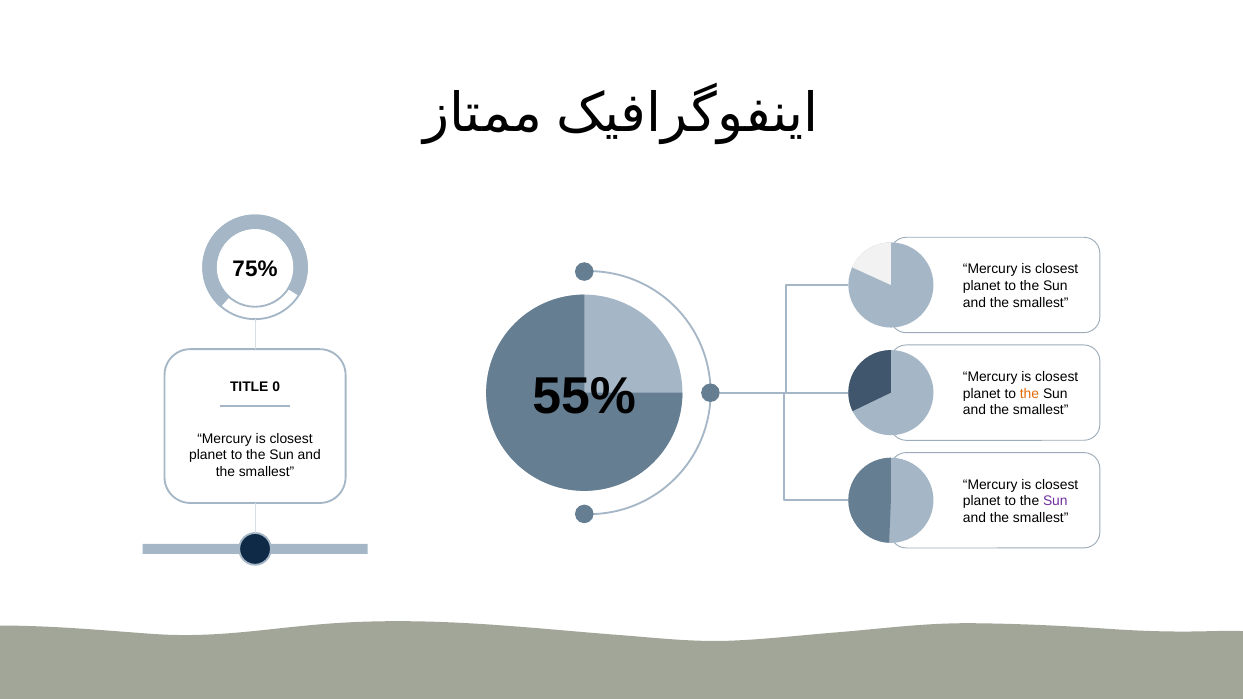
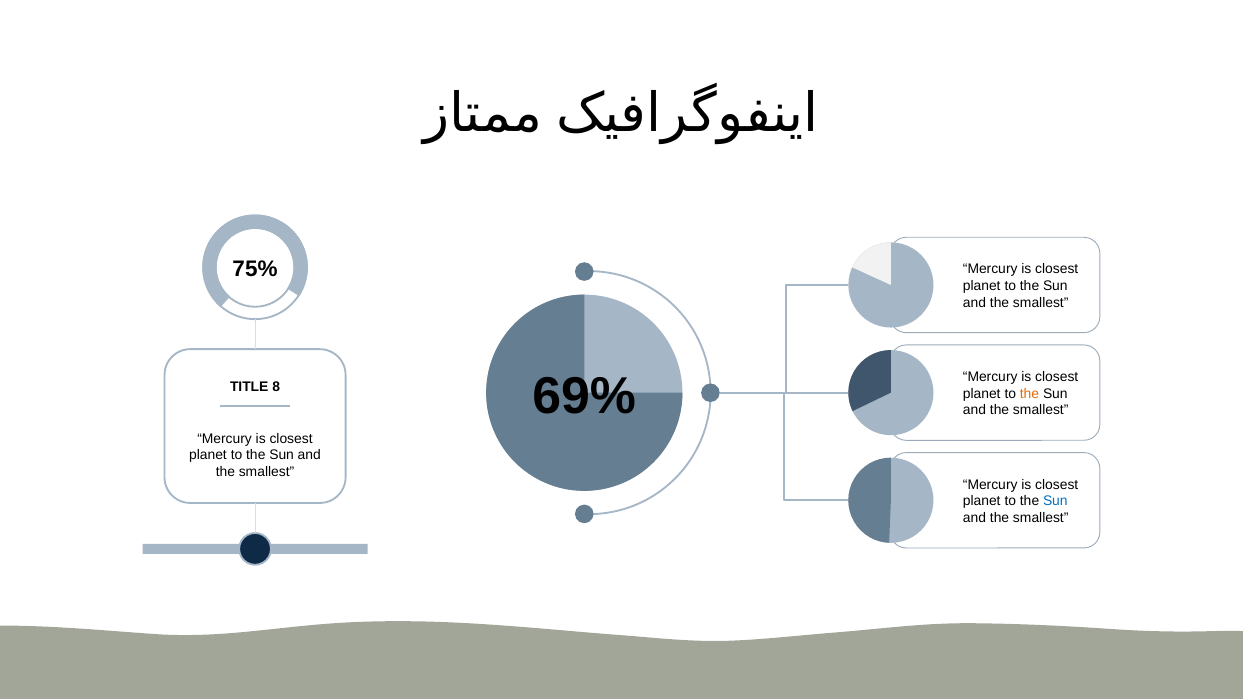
55%: 55% -> 69% (584, 396)
0: 0 -> 8 (276, 387)
Sun colour: purple -> blue (1055, 501)
